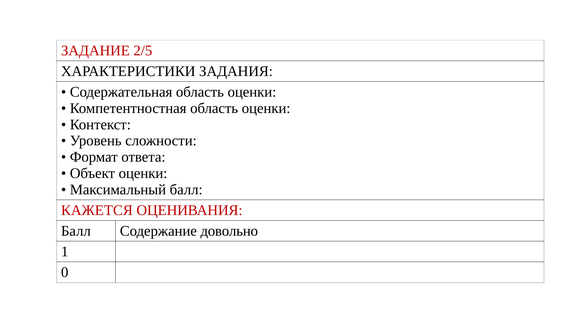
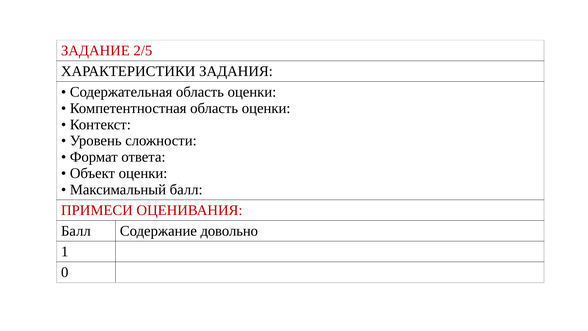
КАЖЕТСЯ: КАЖЕТСЯ -> ПРИМЕСИ (97, 210)
